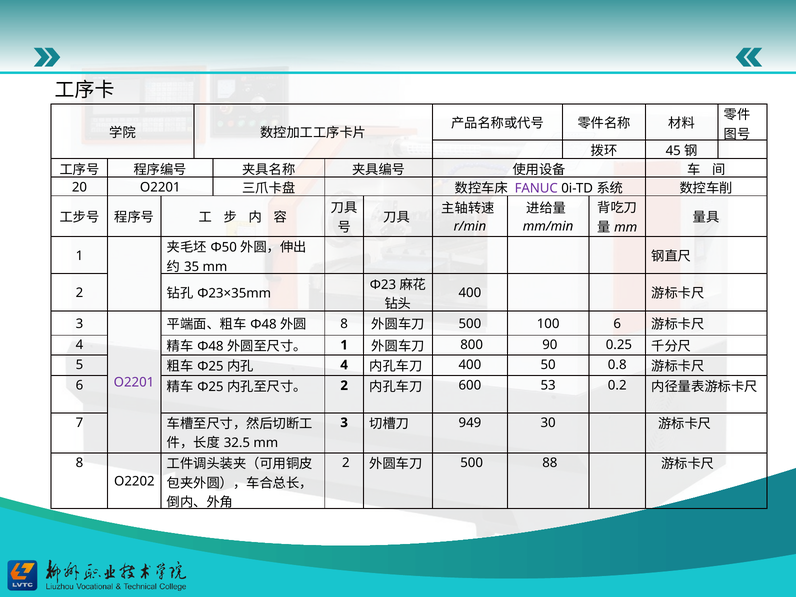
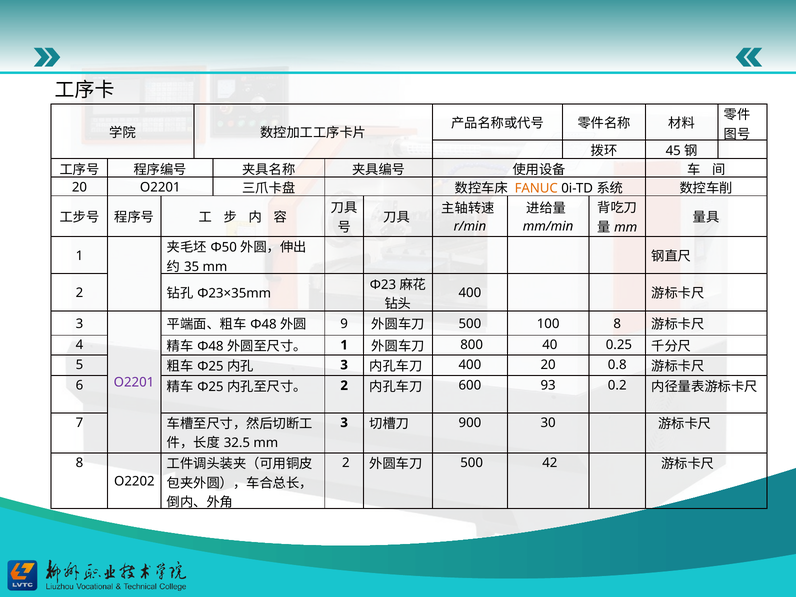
FANUC colour: purple -> orange (536, 188)
8: 8 -> 9 (344, 324)
100 6: 6 -> 8 (617, 324)
90: 90 -> 40 (550, 345)
4: 4 -> 3 (344, 365)
400 50: 50 -> 20 (548, 365)
53: 53 -> 93 (548, 386)
949: 949 -> 900 (470, 423)
88: 88 -> 42 (550, 463)
